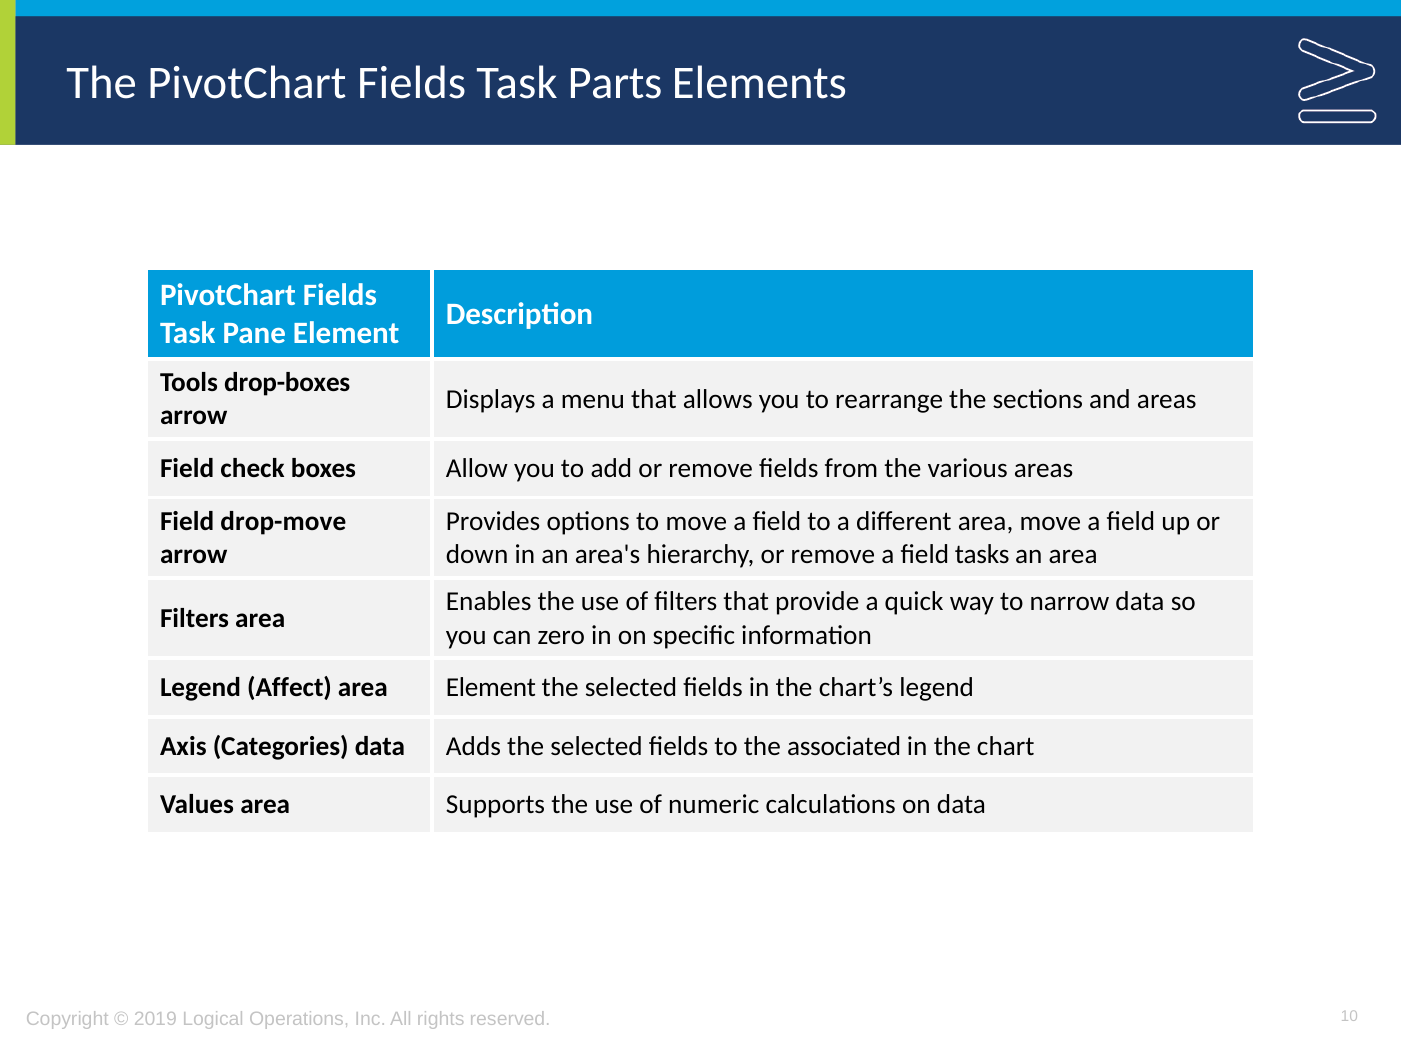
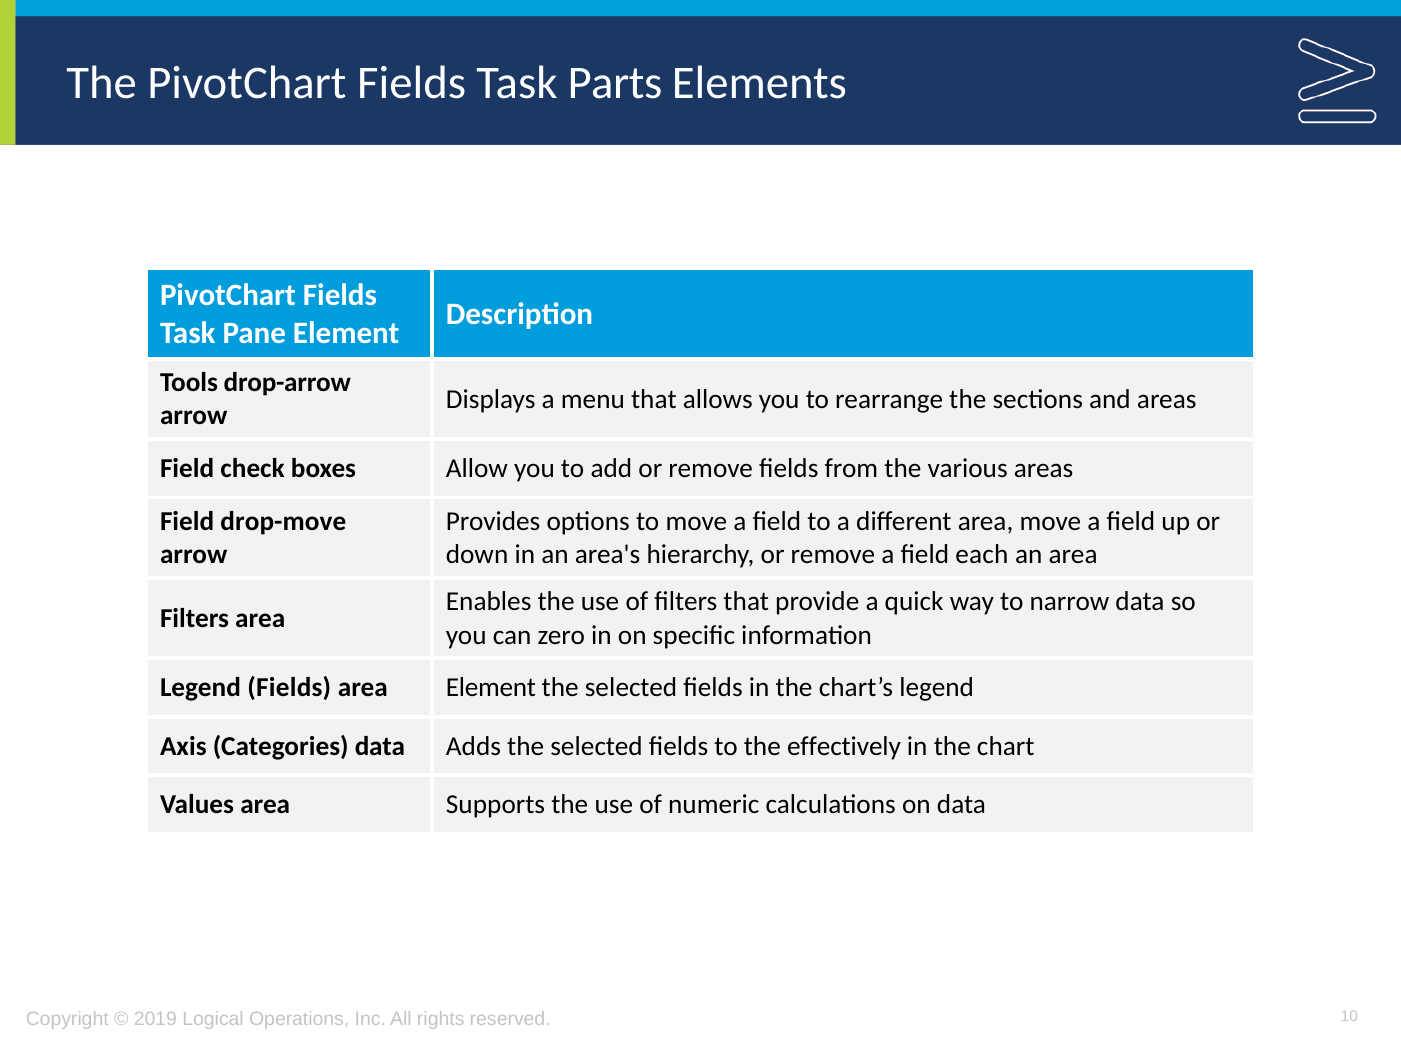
drop-boxes: drop-boxes -> drop-arrow (287, 383)
tasks: tasks -> each (982, 554)
Legend Affect: Affect -> Fields (289, 688)
associated: associated -> effectively (844, 746)
